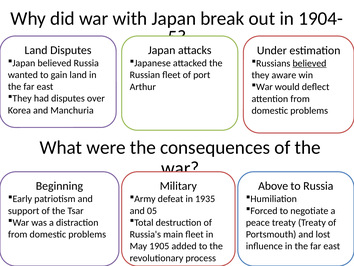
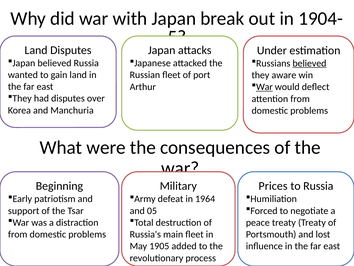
War underline: none -> present (264, 87)
Above: Above -> Prices (273, 186)
1935: 1935 -> 1964 (205, 199)
